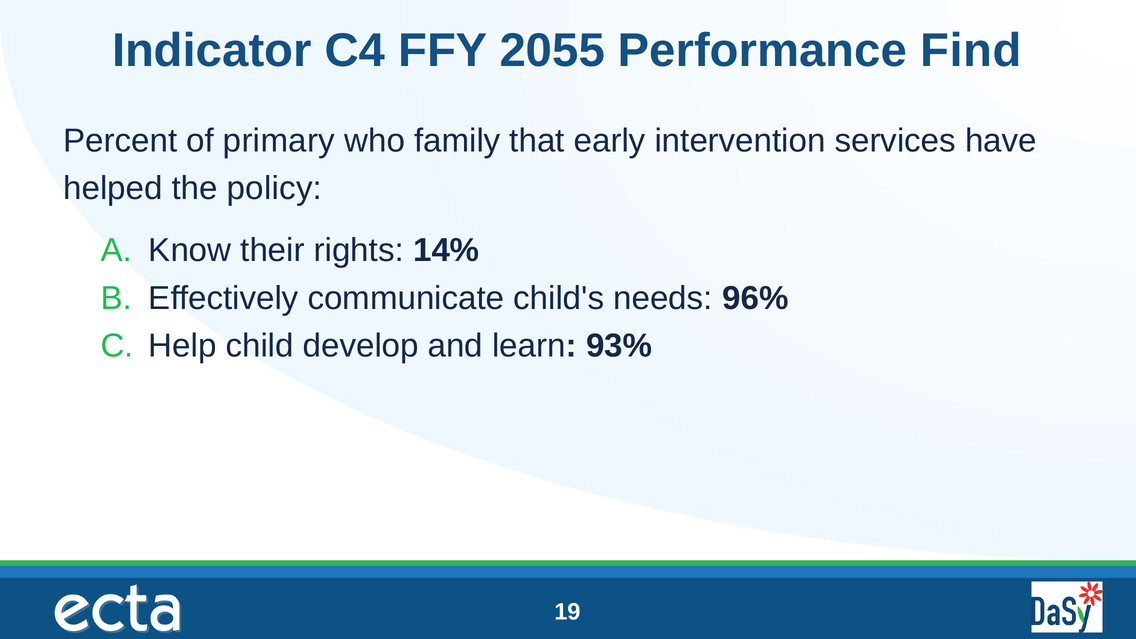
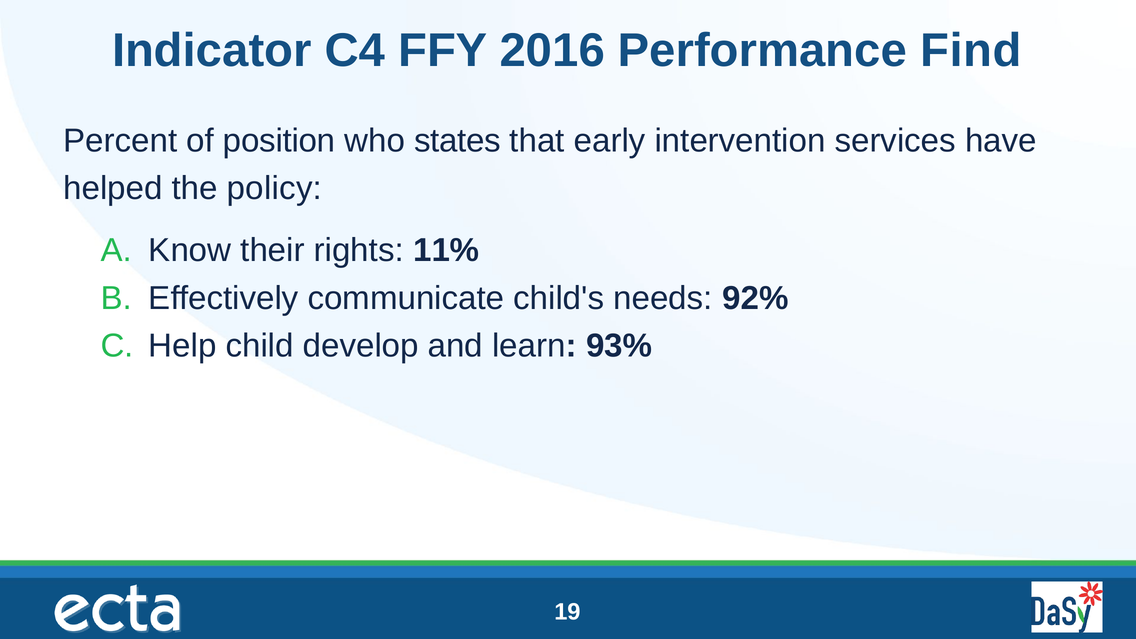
2055: 2055 -> 2016 (552, 51)
primary: primary -> position (279, 141)
family: family -> states (457, 141)
14%: 14% -> 11% (446, 250)
96%: 96% -> 92% (755, 298)
